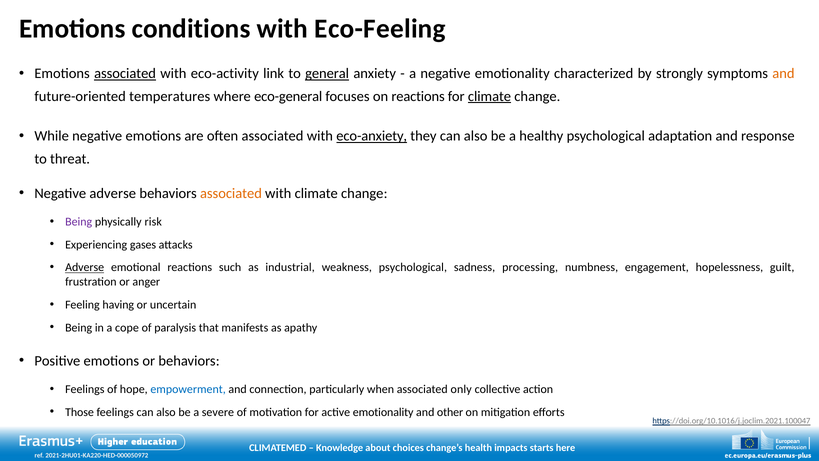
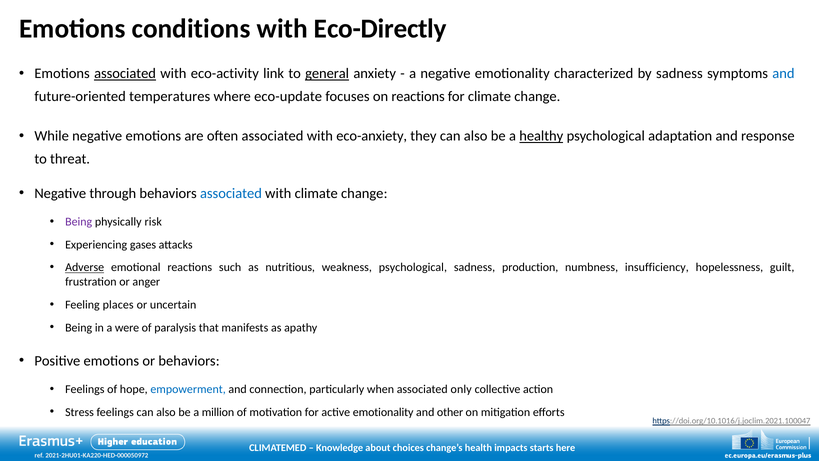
Eco-Feeling: Eco-Feeling -> Eco-Directly (380, 29)
by strongly: strongly -> sadness (679, 74)
and colour: orange -> blue (783, 74)
eco-general: eco-general -> eco-update (288, 96)
climate underline: present -> none (490, 96)
eco-anxiety underline: present -> none (372, 136)
healthy underline: none -> present (541, 136)
Negative adverse: adverse -> through (113, 193)
associated colour: orange -> blue (231, 193)
industrial: industrial -> nutritious (290, 267)
processing: processing -> production (530, 267)
engagement: engagement -> insufficiency (657, 267)
having: having -> places (118, 304)
cope: cope -> were (127, 327)
Those: Those -> Stress (79, 412)
severe: severe -> million (218, 412)
